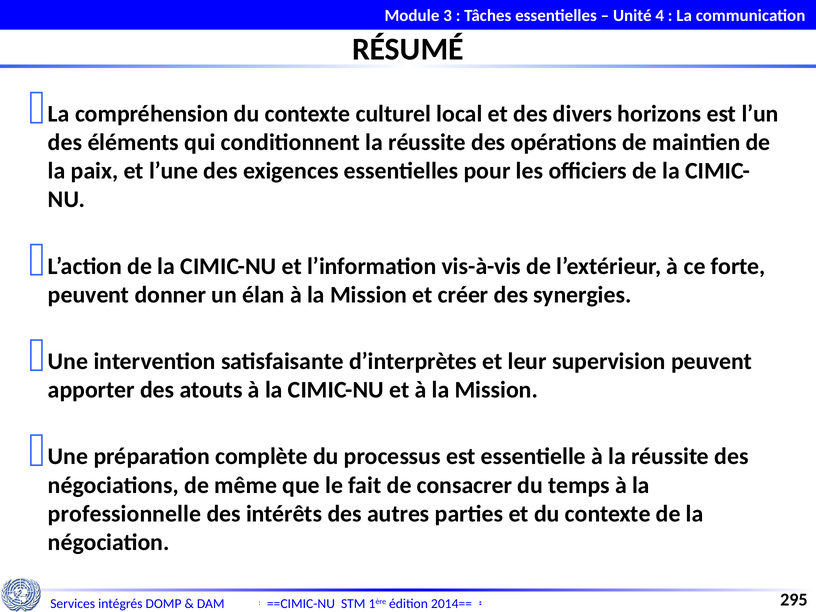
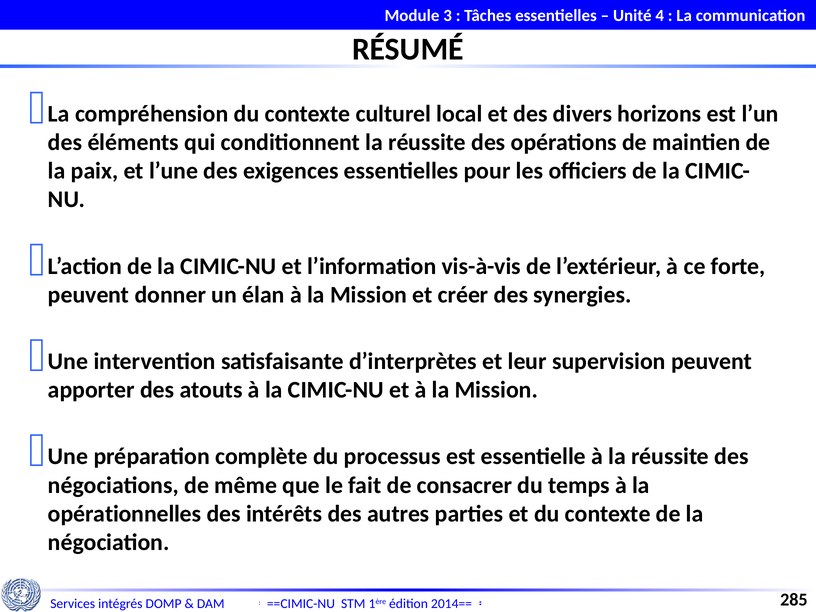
professionnelle: professionnelle -> opérationnelles (125, 514)
295: 295 -> 285 (794, 600)
